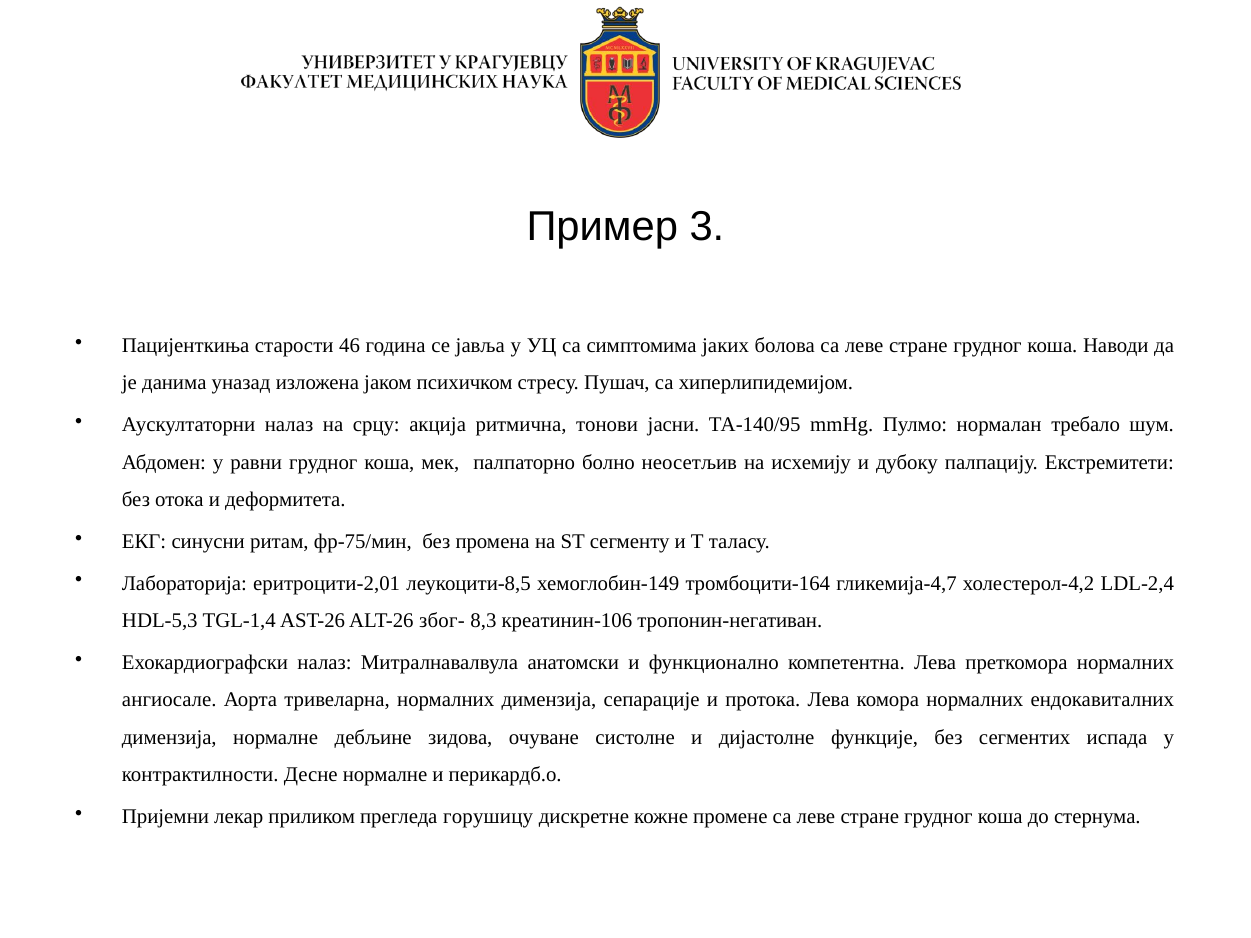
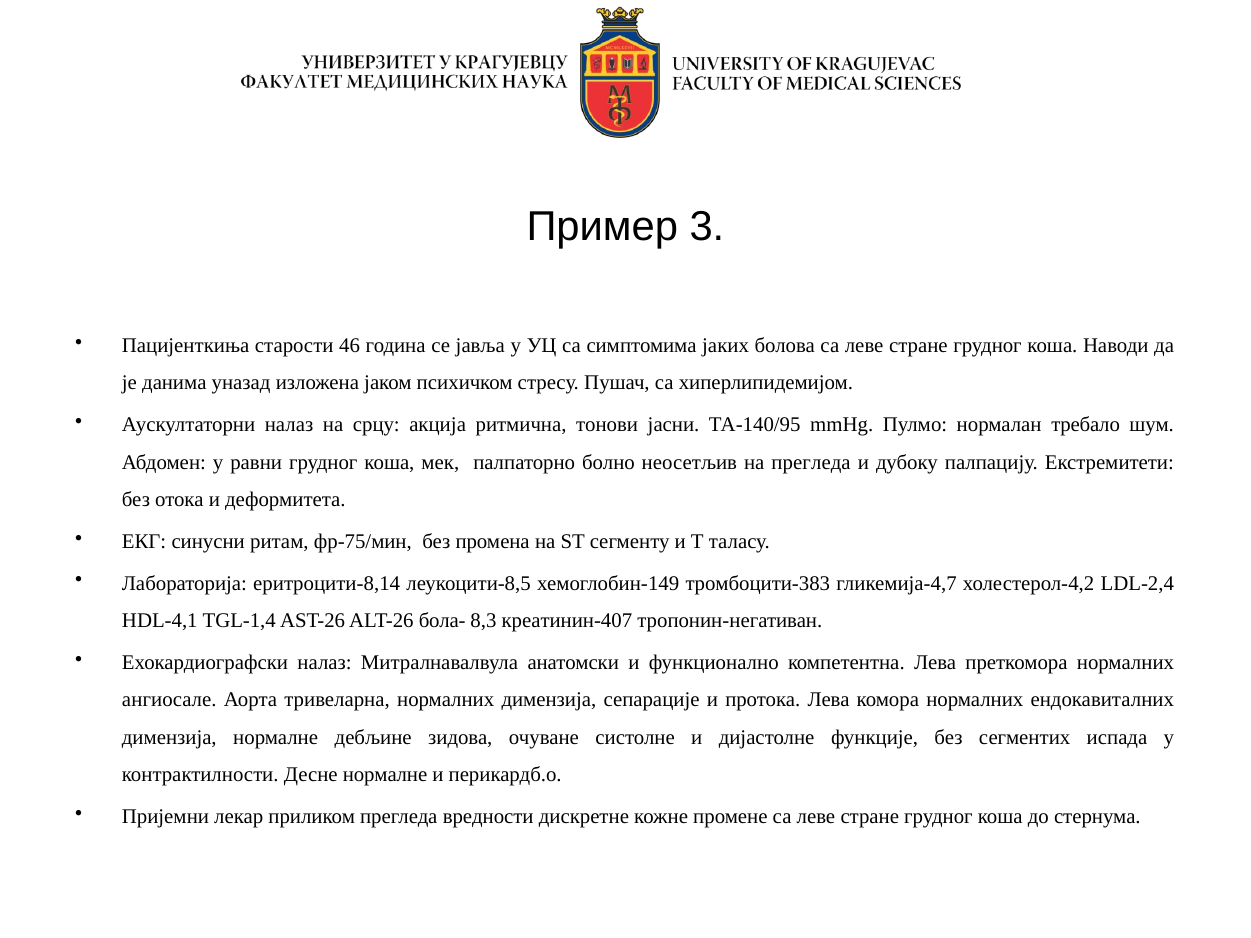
на исхемију: исхемију -> прегледа (811, 462)
еритроцити-2,01: еритроцити-2,01 -> еритроцити-8,14 (327, 583)
тромбоцити-164: тромбоцити-164 -> тромбоцити-383 (758, 583)
HDL-5,3: HDL-5,3 -> HDL-4,1 (160, 621)
због-: због- -> бола- (442, 621)
креатинин-106: креатинин-106 -> креатинин-407 (567, 621)
горушицу: горушицу -> вредности (488, 817)
